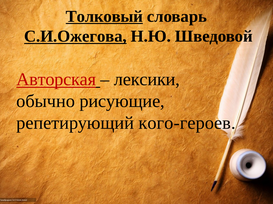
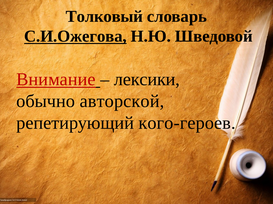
Толковый underline: present -> none (104, 16)
Авторская: Авторская -> Внимание (56, 80)
рисующие: рисующие -> авторской (122, 102)
